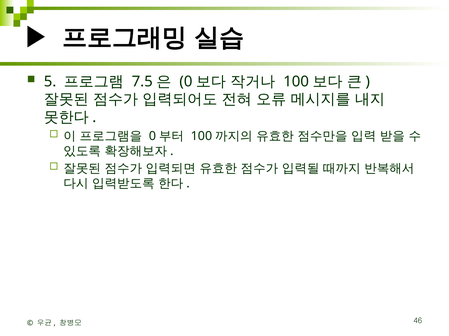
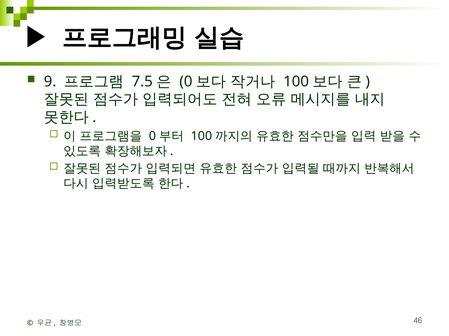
5: 5 -> 9 (50, 82)
